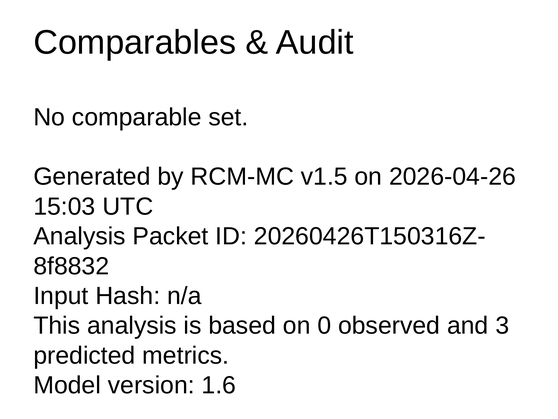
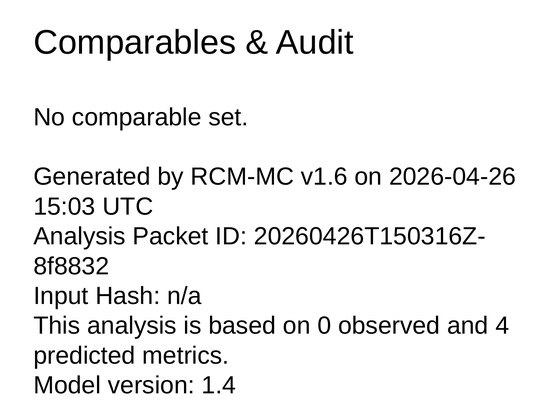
v1.5: v1.5 -> v1.6 (324, 177)
3: 3 -> 4 (502, 325)
1.6: 1.6 -> 1.4 (219, 385)
